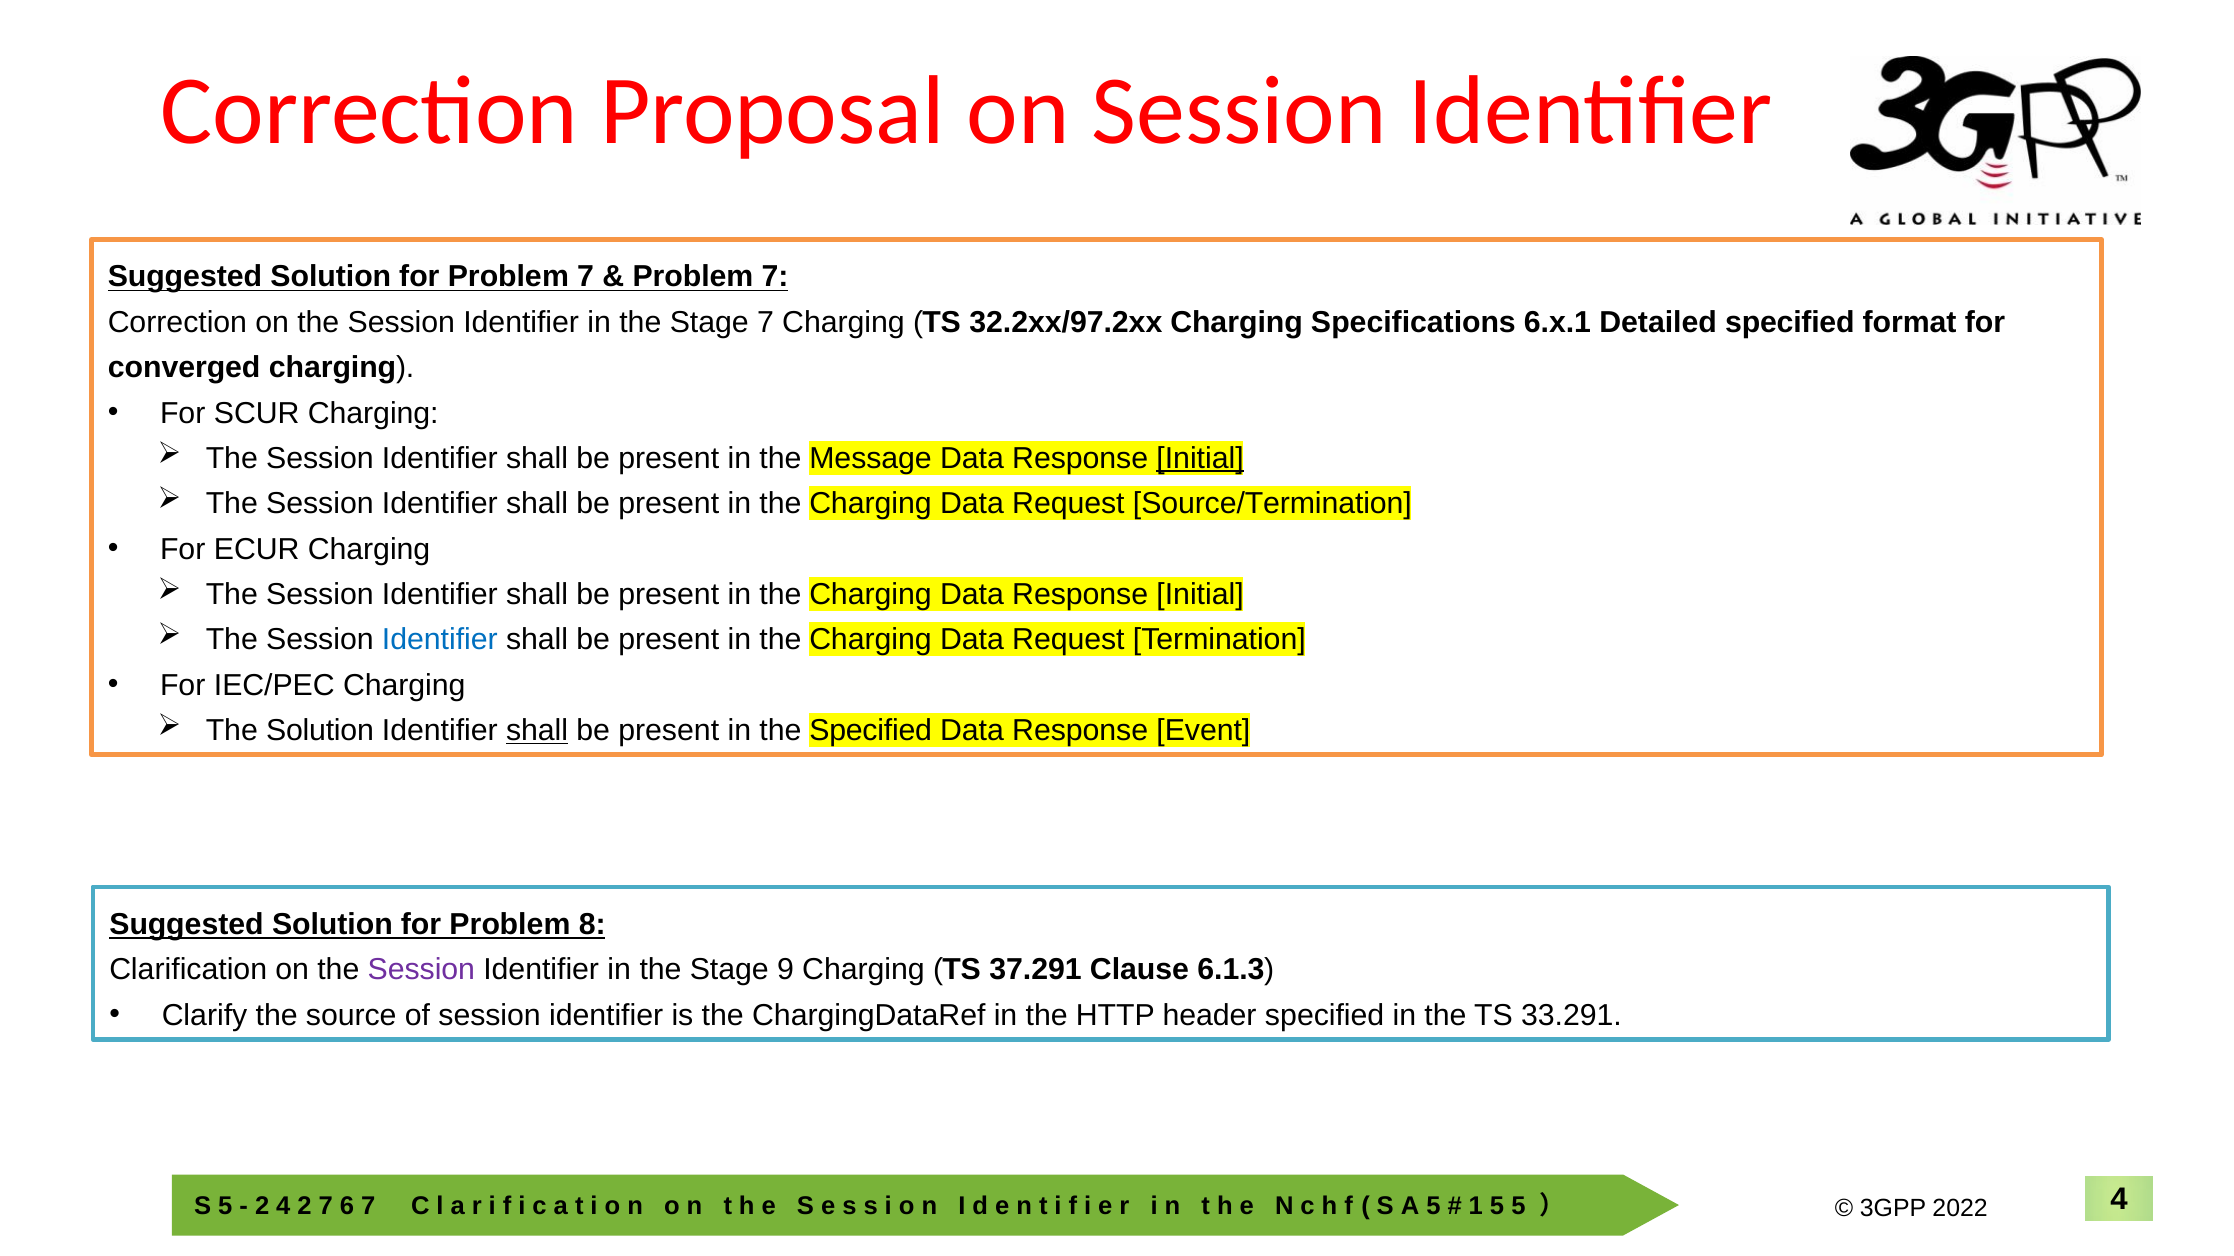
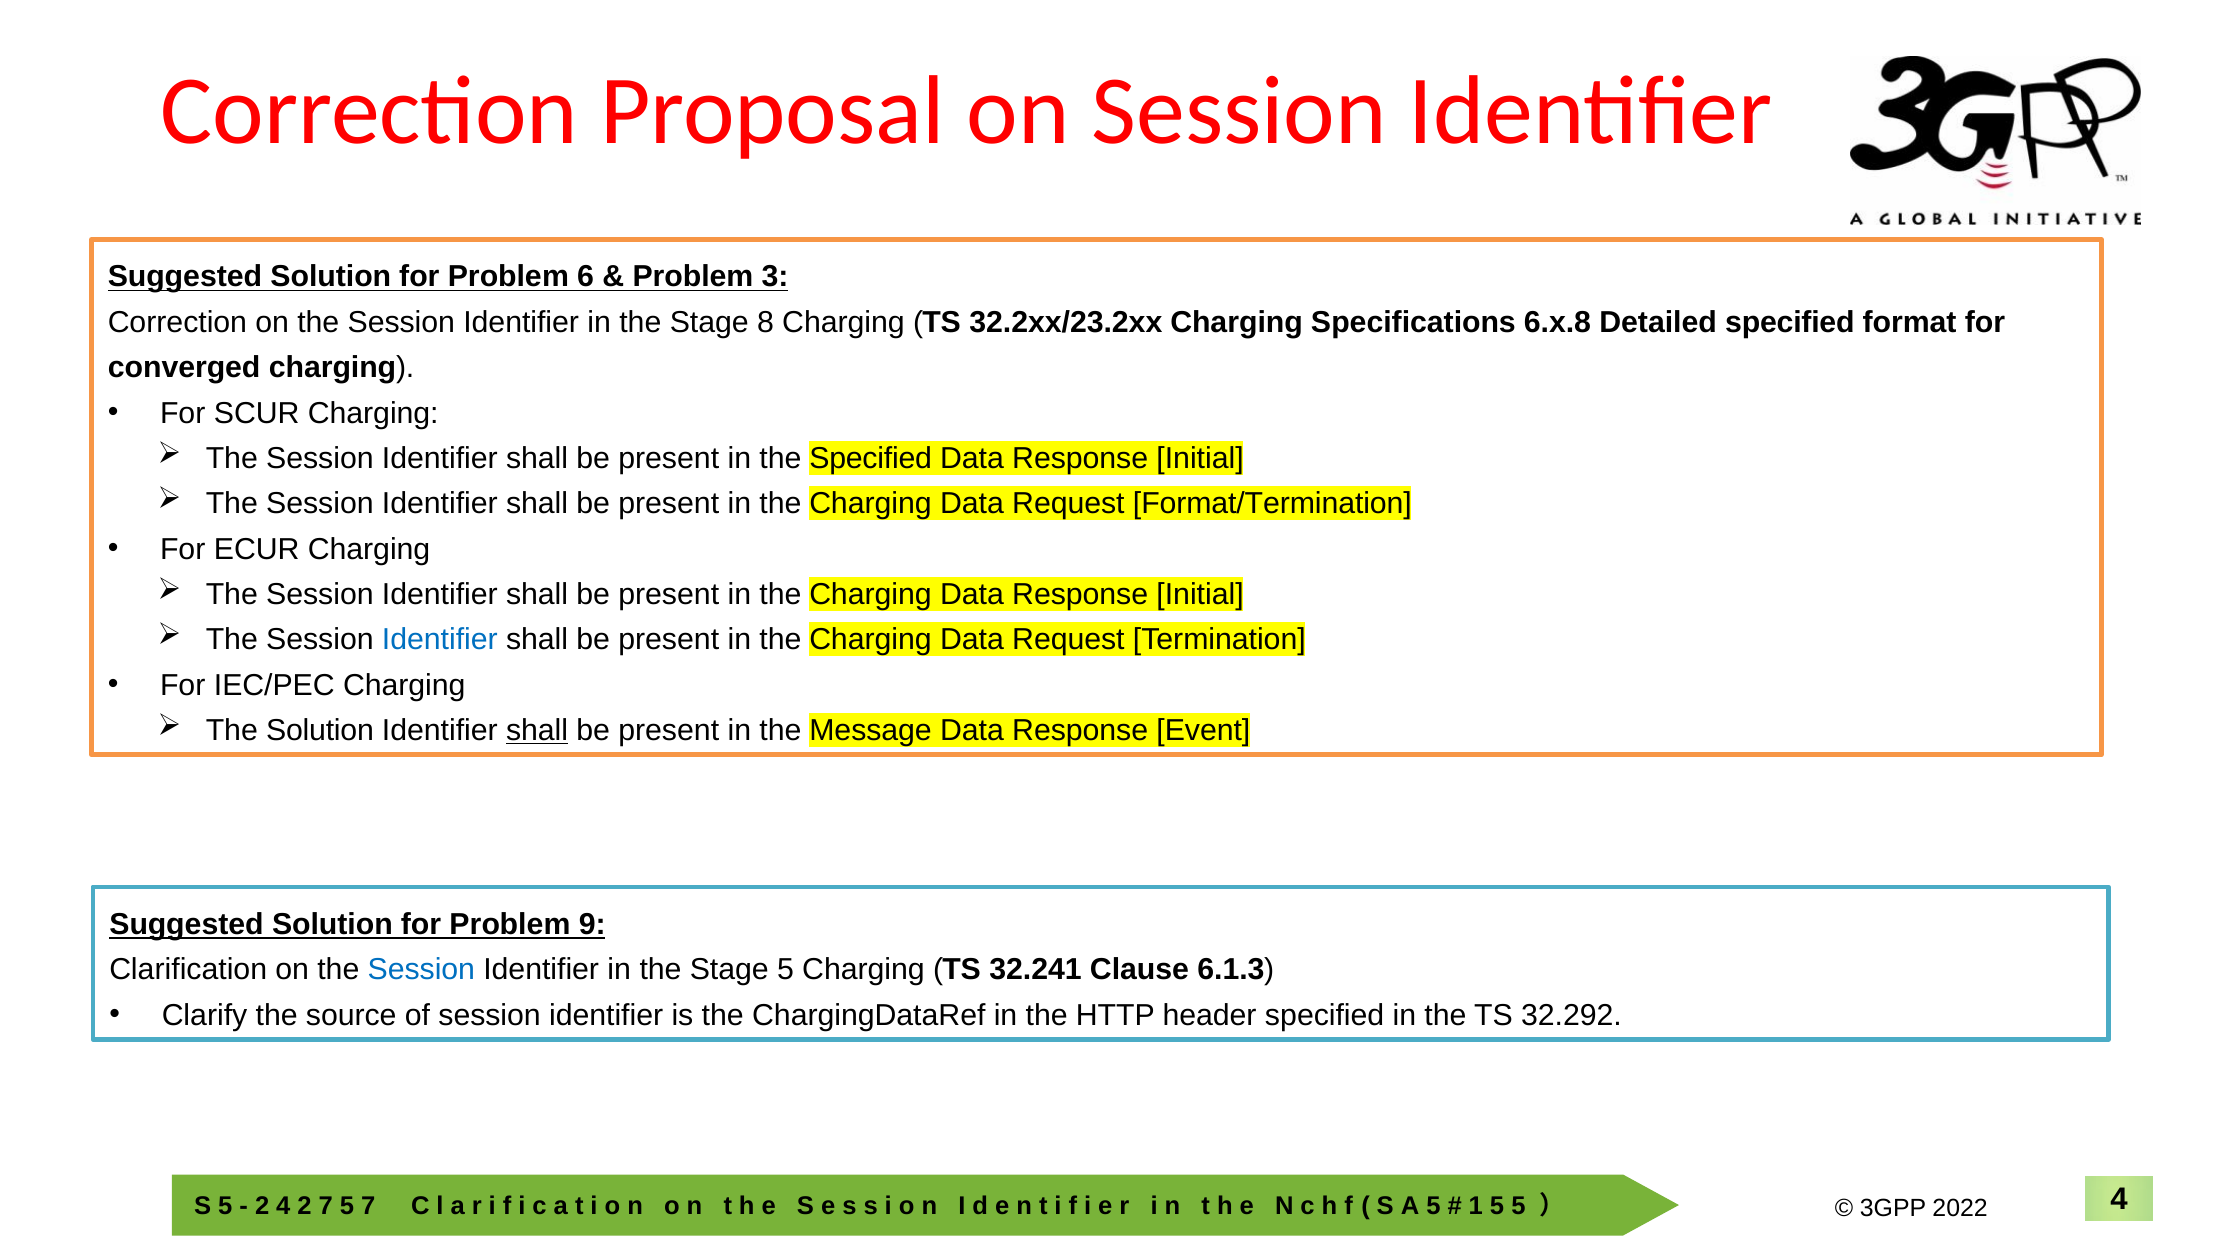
for Problem 7: 7 -> 6 (586, 277)
7: 7 -> 3 (775, 277)
Stage 7: 7 -> 8 (765, 322)
32.2xx/97.2xx: 32.2xx/97.2xx -> 32.2xx/23.2xx (1066, 322)
6.x.1: 6.x.1 -> 6.x.8 (1557, 322)
the Message: Message -> Specified (871, 459)
Initial underline: present -> none (1200, 459)
Source/Termination: Source/Termination -> Format/Termination (1272, 504)
the Specified: Specified -> Message (871, 731)
8: 8 -> 9 (592, 925)
Session colour: purple -> blue (421, 970)
Stage 9: 9 -> 5 (785, 970)
37.291: 37.291 -> 32.241 (1036, 970)
33.291: 33.291 -> 32.292 (1571, 1016)
6: 6 -> 5 (347, 1207)
